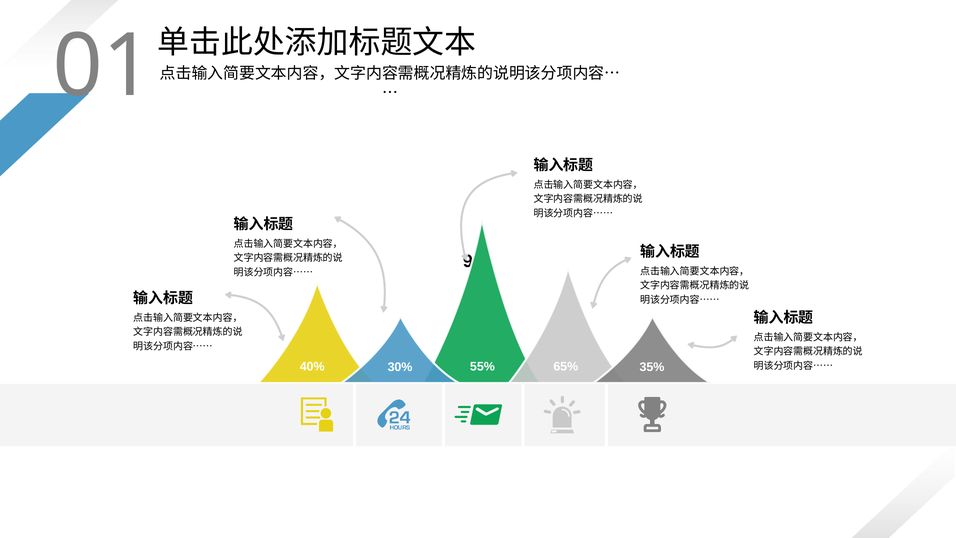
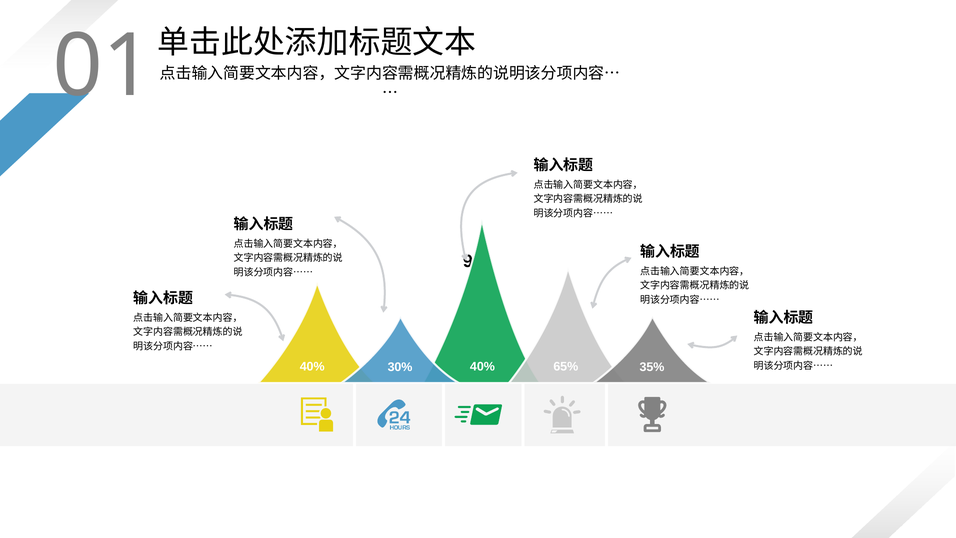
55%: 55% -> 40% (482, 367)
